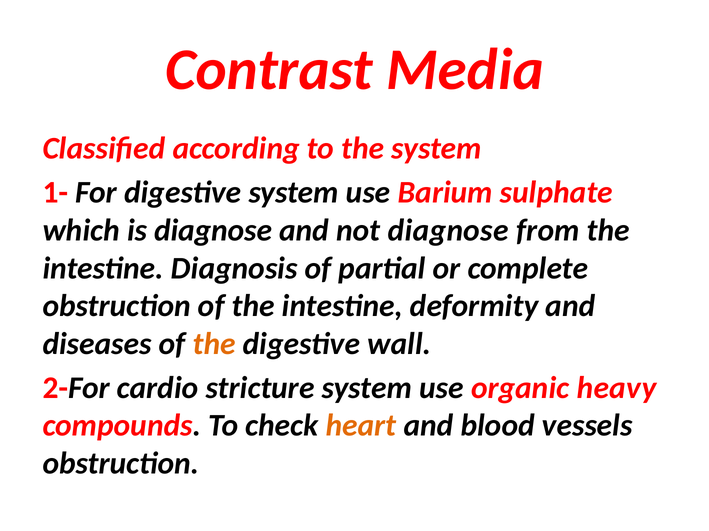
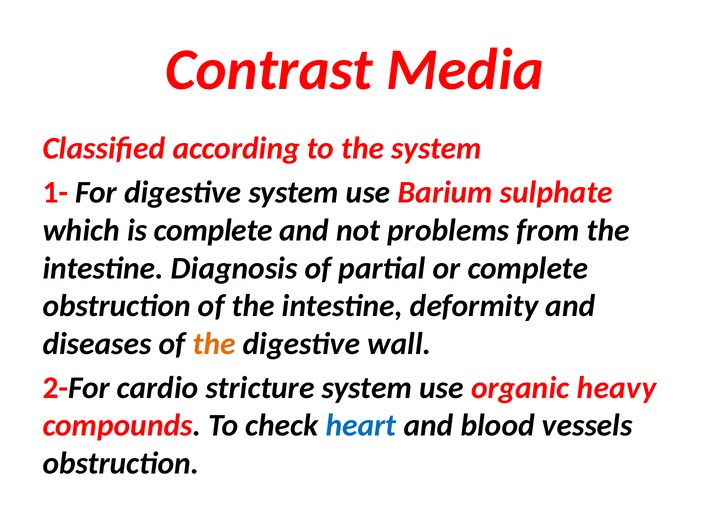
is diagnose: diagnose -> complete (213, 231)
not diagnose: diagnose -> problems (448, 231)
heart colour: orange -> blue (361, 426)
